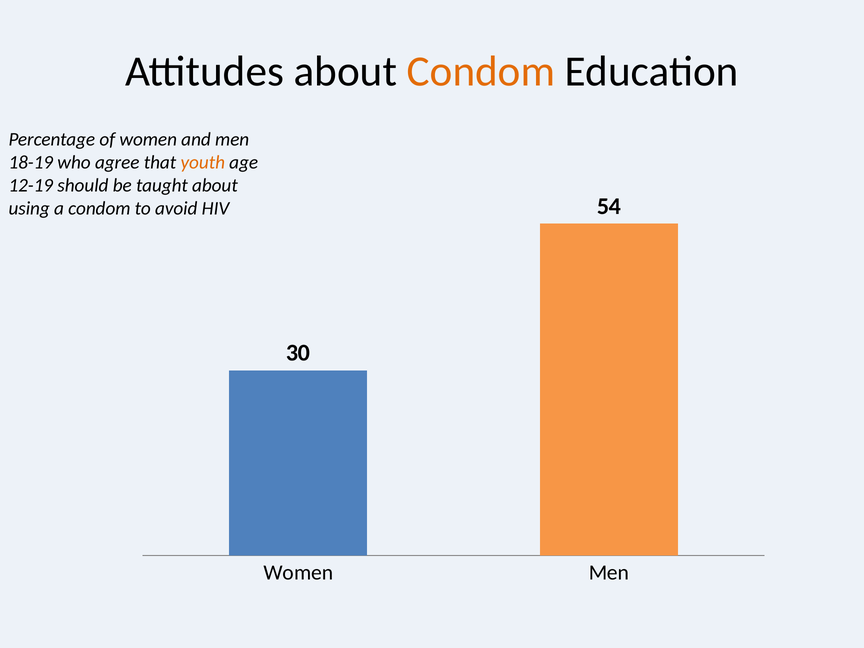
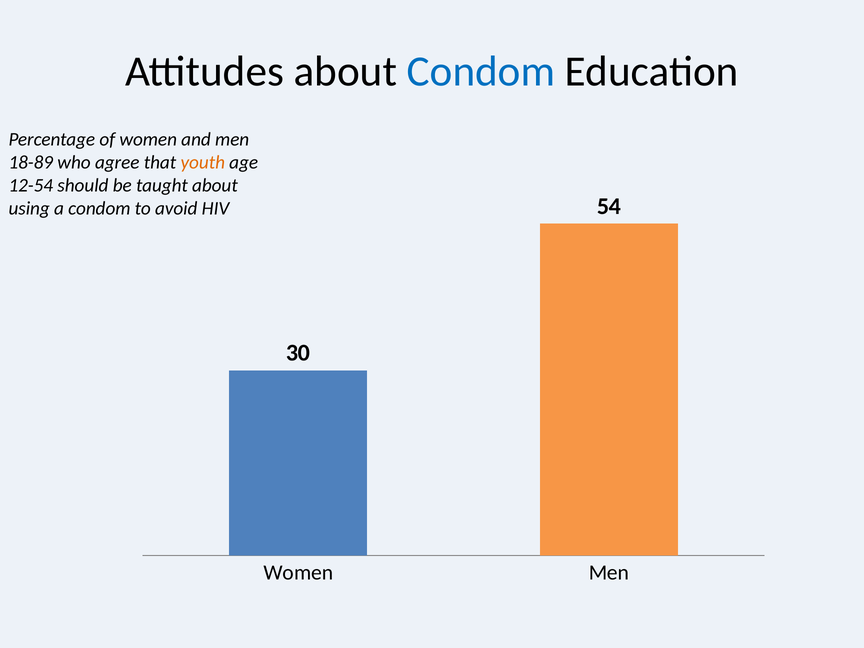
Condom colour: orange -> blue (481, 71)
18-19: 18-19 -> 18-89 (31, 162)
12-19: 12-19 -> 12-54 (31, 186)
